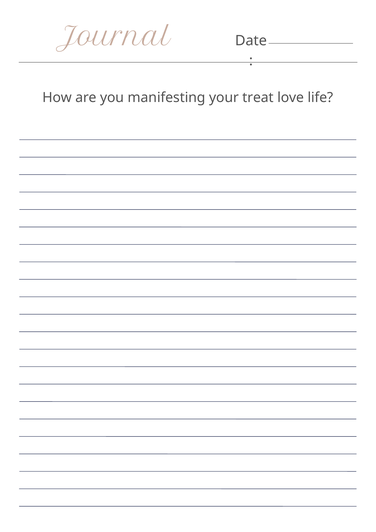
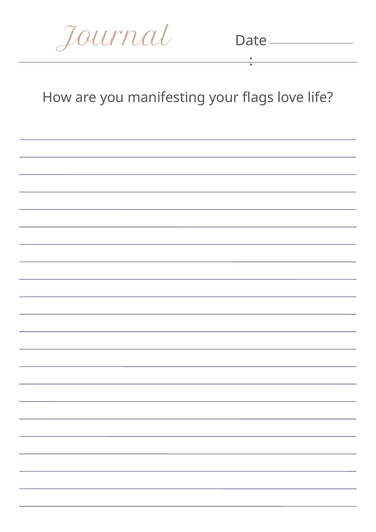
treat: treat -> flags (258, 98)
